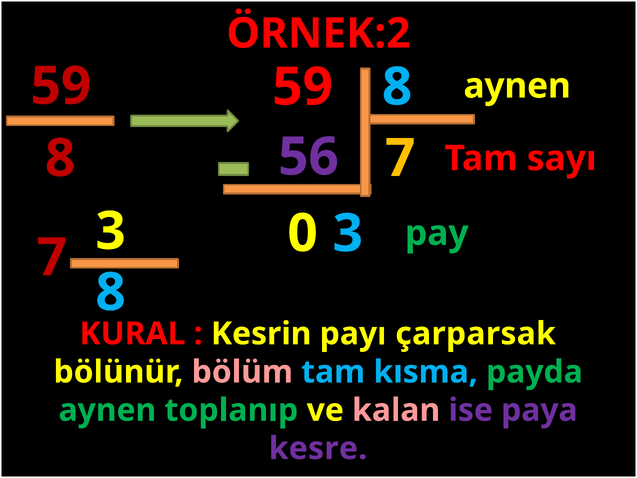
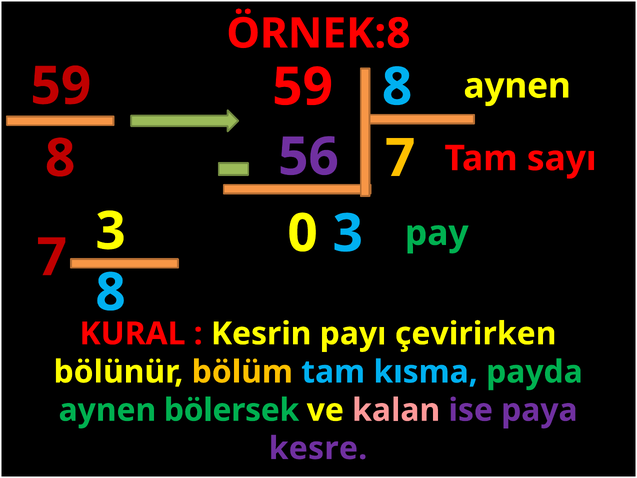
ÖRNEK:2: ÖRNEK:2 -> ÖRNEK:8 (318, 34)
çarparsak: çarparsak -> çevirirken (476, 334)
bölüm colour: pink -> yellow (242, 372)
toplanıp: toplanıp -> bölersek (232, 410)
